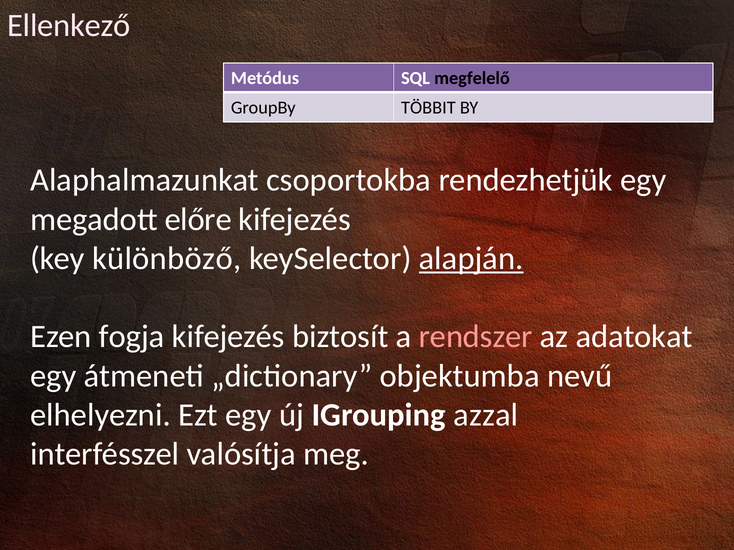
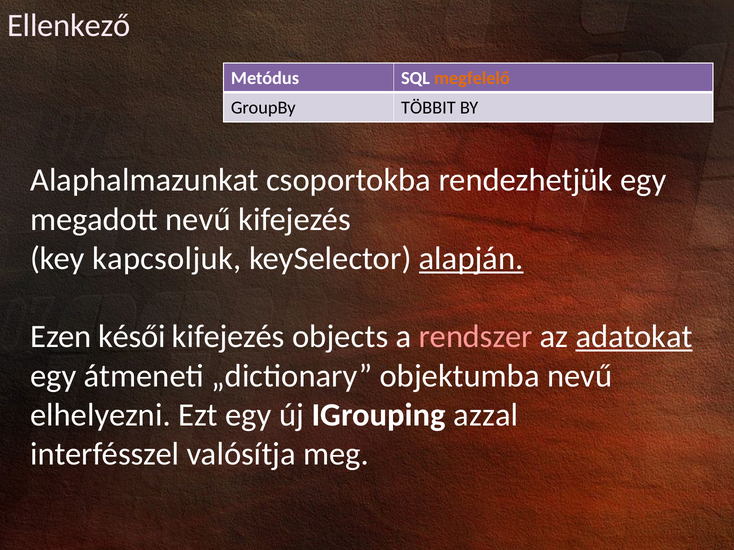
megfelelő colour: black -> orange (472, 78)
megadott előre: előre -> nevű (198, 219)
különböző: különböző -> kapcsoljuk (167, 259)
fogja: fogja -> késői (132, 337)
biztosít: biztosít -> objects (340, 337)
adatokat underline: none -> present (634, 337)
